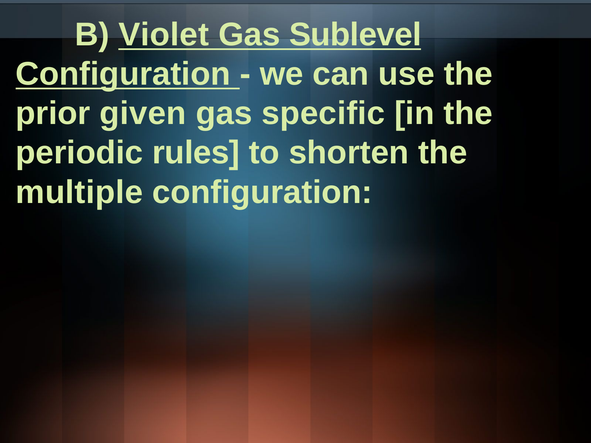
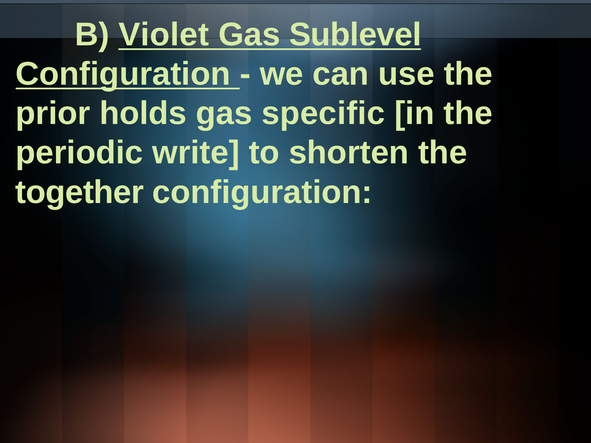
given: given -> holds (143, 114)
rules: rules -> write (196, 153)
multiple: multiple -> together (80, 192)
